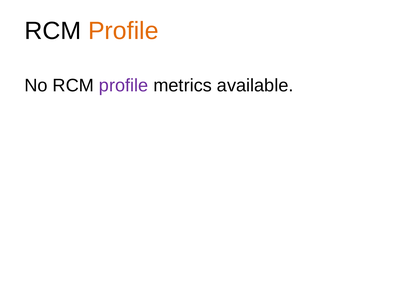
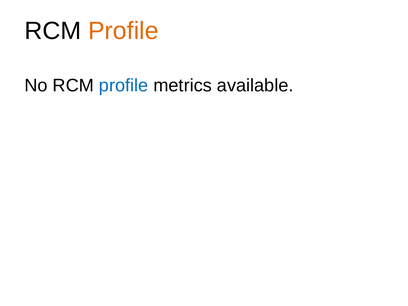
profile colour: purple -> blue (124, 86)
